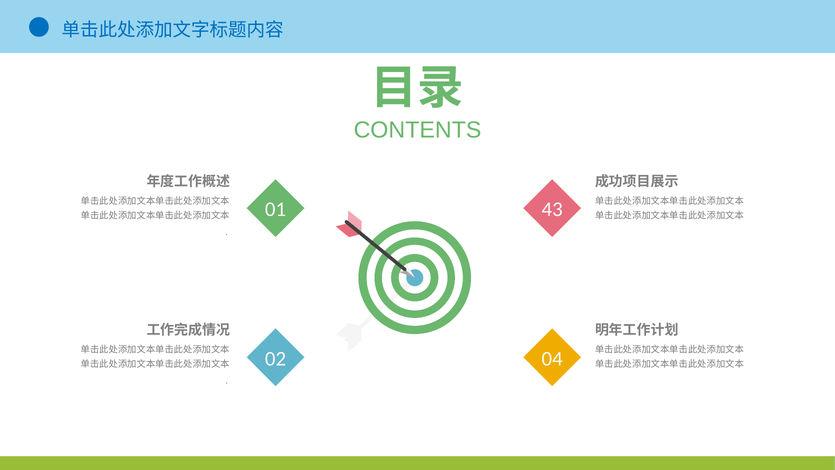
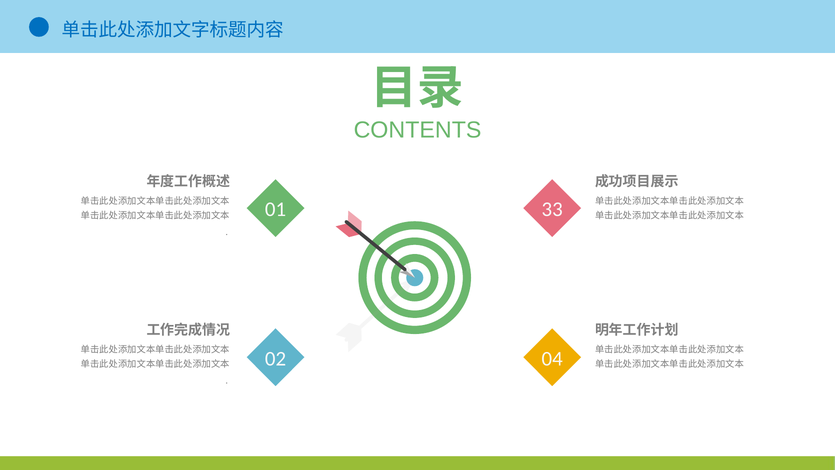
43: 43 -> 33 (552, 209)
